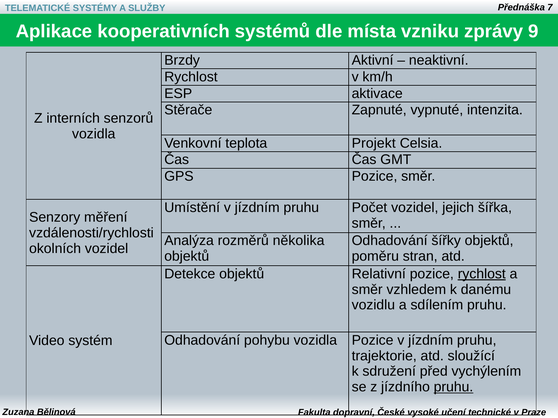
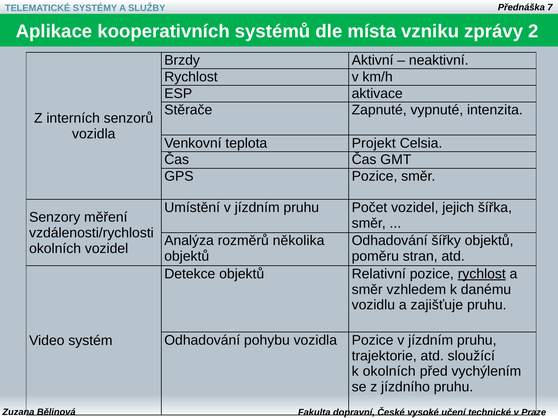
9: 9 -> 2 (533, 32)
sdílením: sdílením -> zajišťuje (437, 305)
k sdružení: sdružení -> okolních (389, 372)
pruhu underline: present -> none (453, 387)
